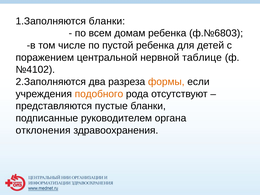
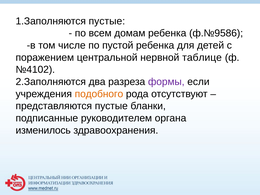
1.Заполняются бланки: бланки -> пустые (107, 21)
ф.№6803: ф.№6803 -> ф.№9586 (216, 33)
формы colour: orange -> purple (166, 82)
отклонения: отклонения -> изменилось (43, 130)
